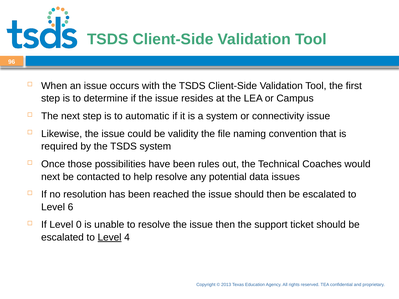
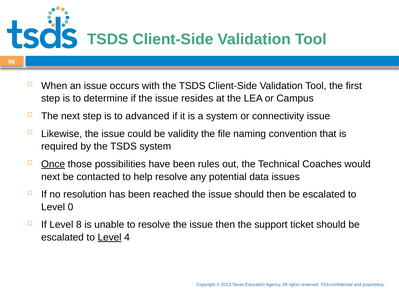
automatic: automatic -> advanced (147, 116)
Once underline: none -> present (53, 164)
6: 6 -> 0 (71, 207)
0: 0 -> 8 (79, 225)
